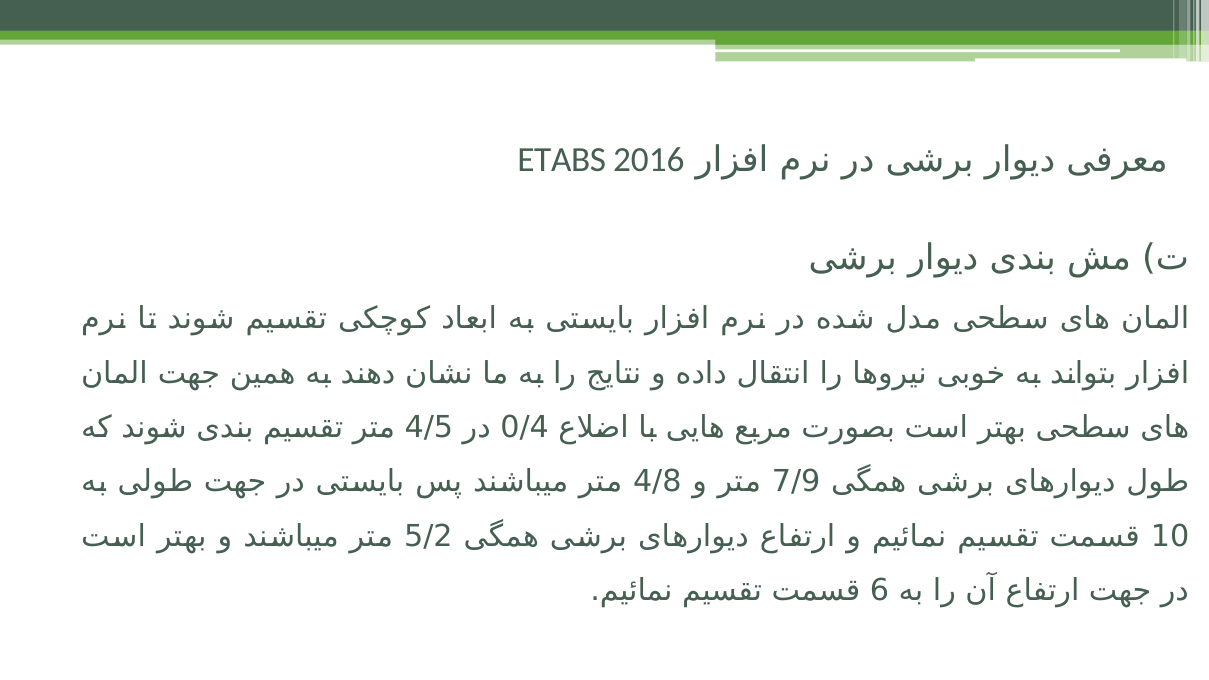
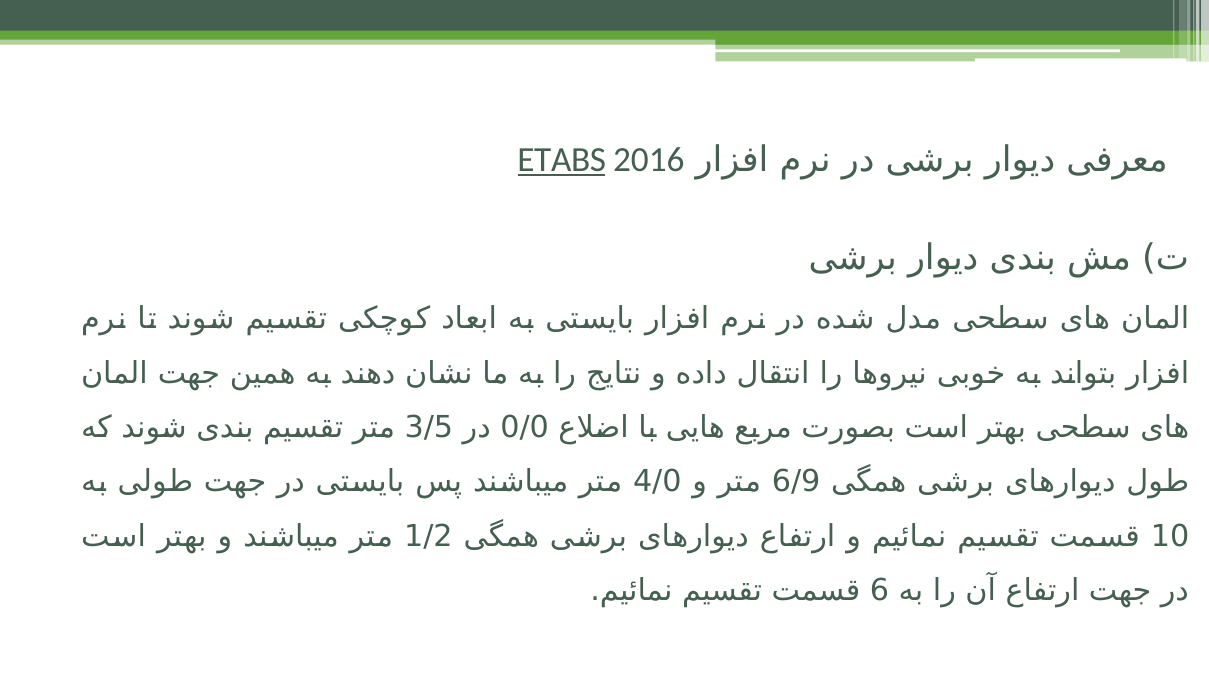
ETABS underline: none -> present (562, 160)
4/5: 4/5 -> 3/5 (429, 428)
0/4: 0/4 -> 0/0 (525, 428)
4/8: 4/8 -> 4/0 (657, 482)
7/9: 7/9 -> 6/9 (796, 482)
5/2: 5/2 -> 1/2 (428, 536)
